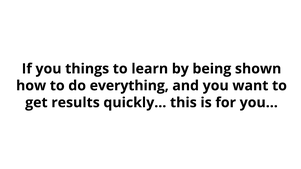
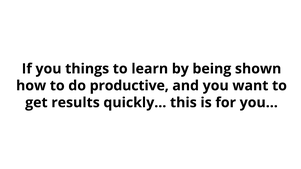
everything: everything -> productive (129, 86)
